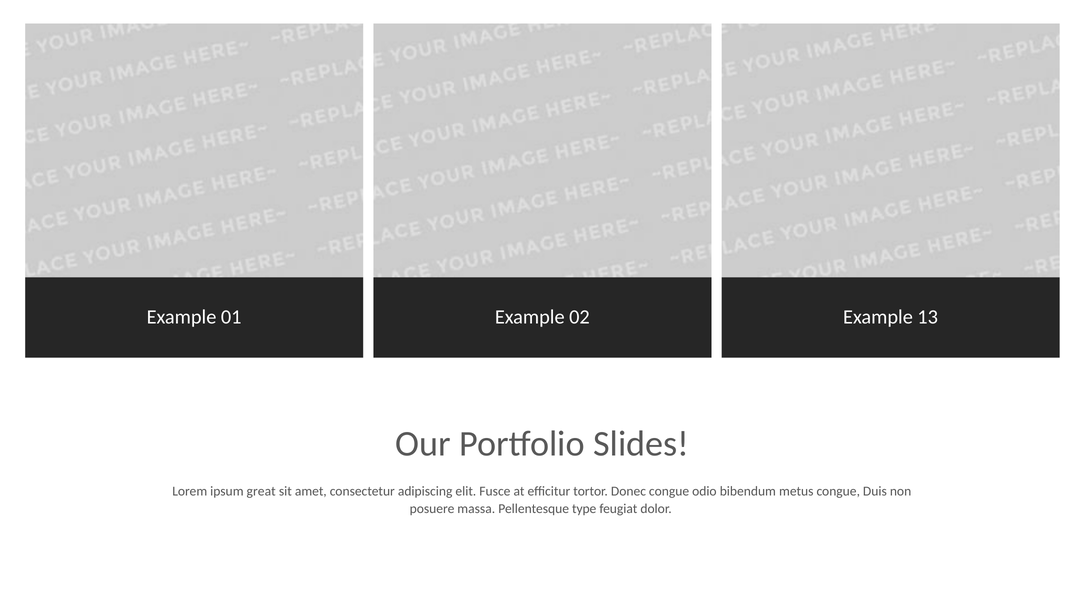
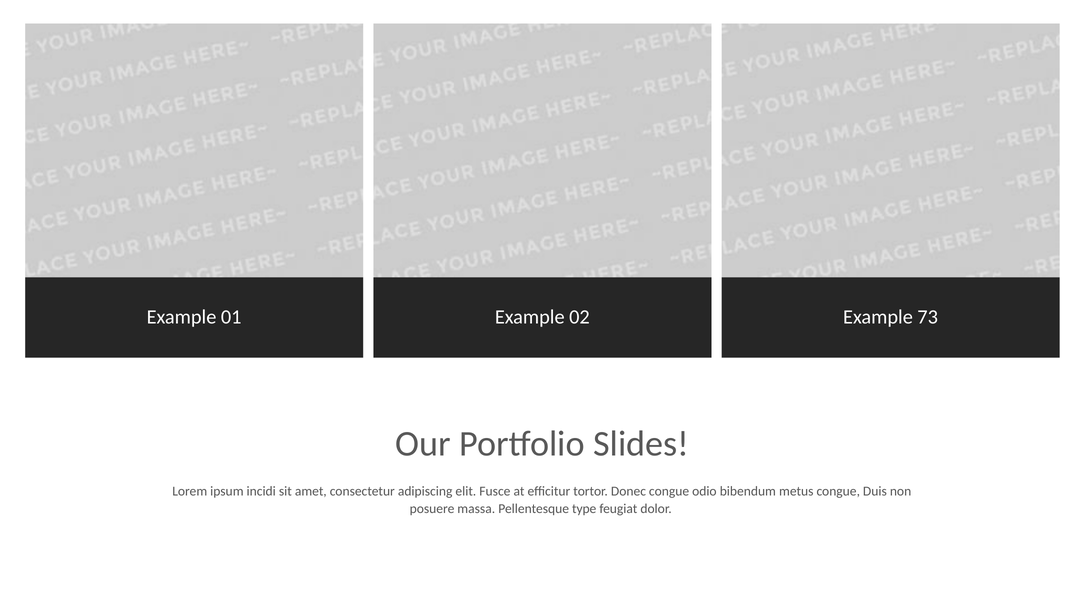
13: 13 -> 73 (928, 317)
great: great -> incidi (261, 491)
